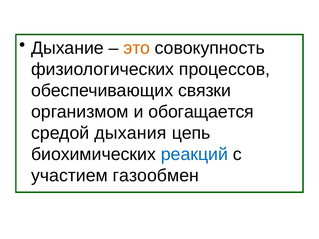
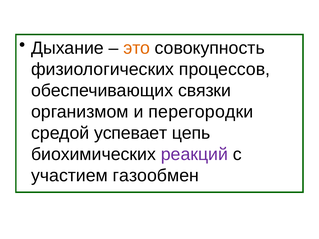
обогащается: обогащается -> перегородки (201, 112)
дыхания: дыхания -> успевает (131, 133)
реакций colour: blue -> purple (194, 154)
